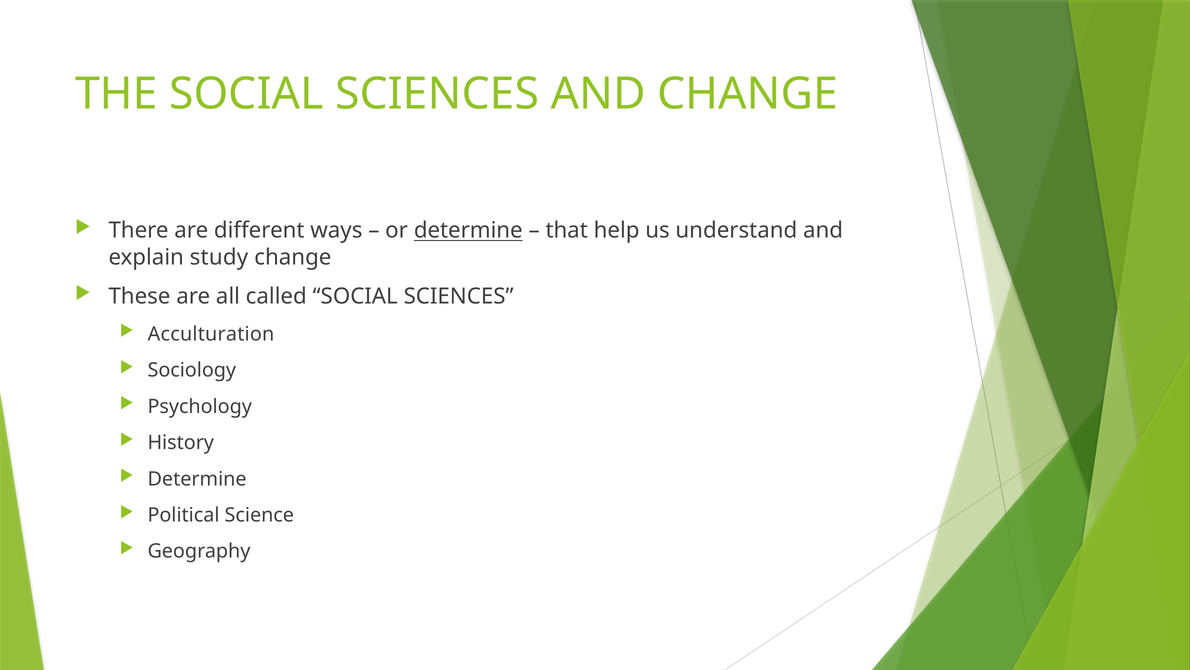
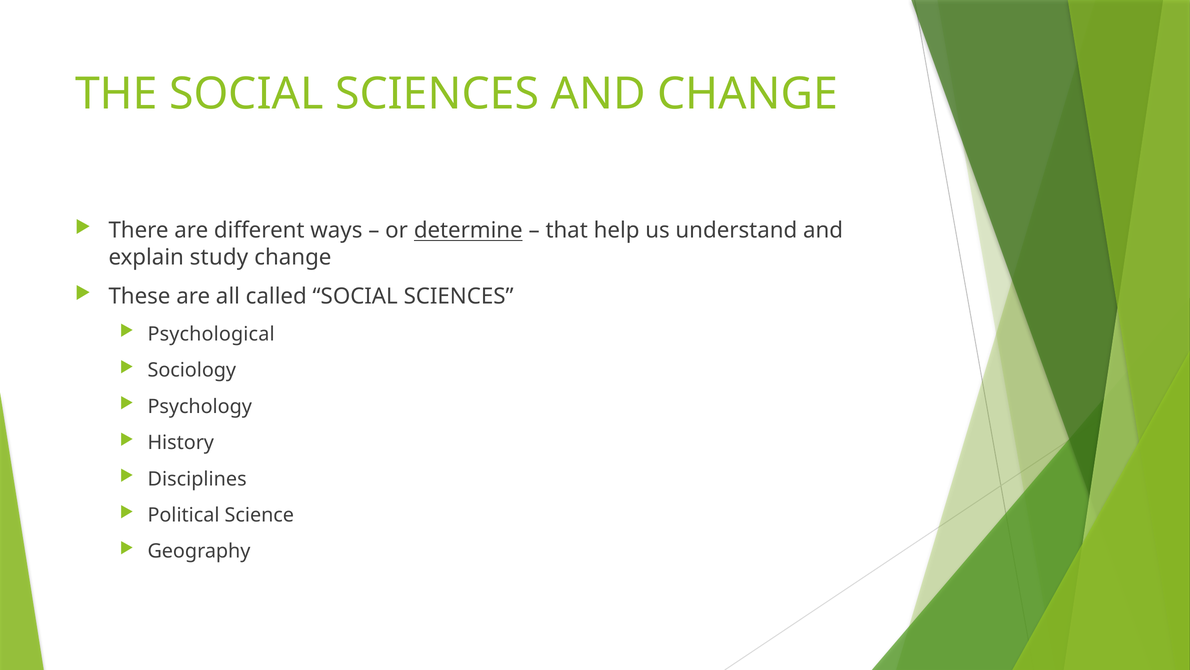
Acculturation: Acculturation -> Psychological (211, 334)
Determine: Determine -> Disciplines (197, 479)
